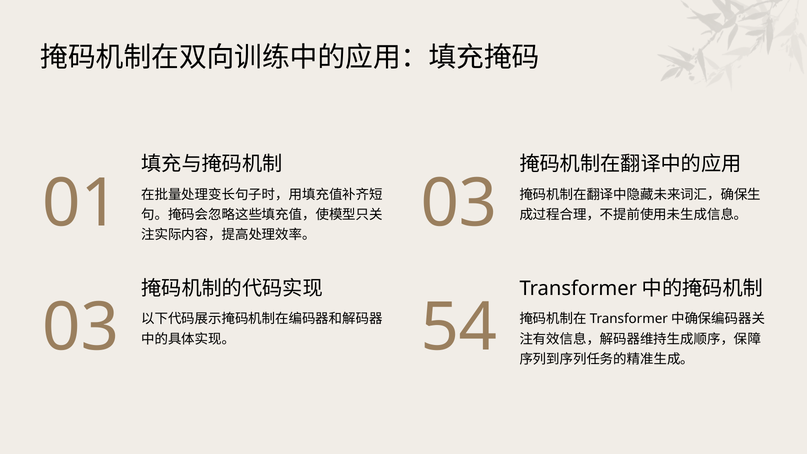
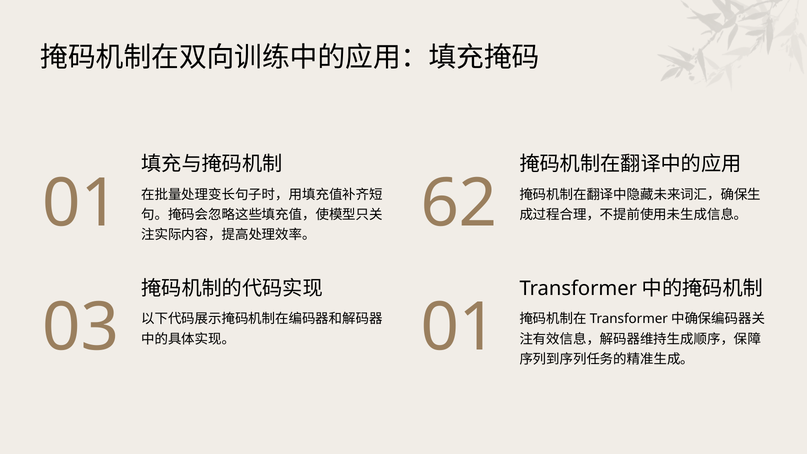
03: 03 -> 62 (459, 203)
54: 54 -> 01 (459, 328)
